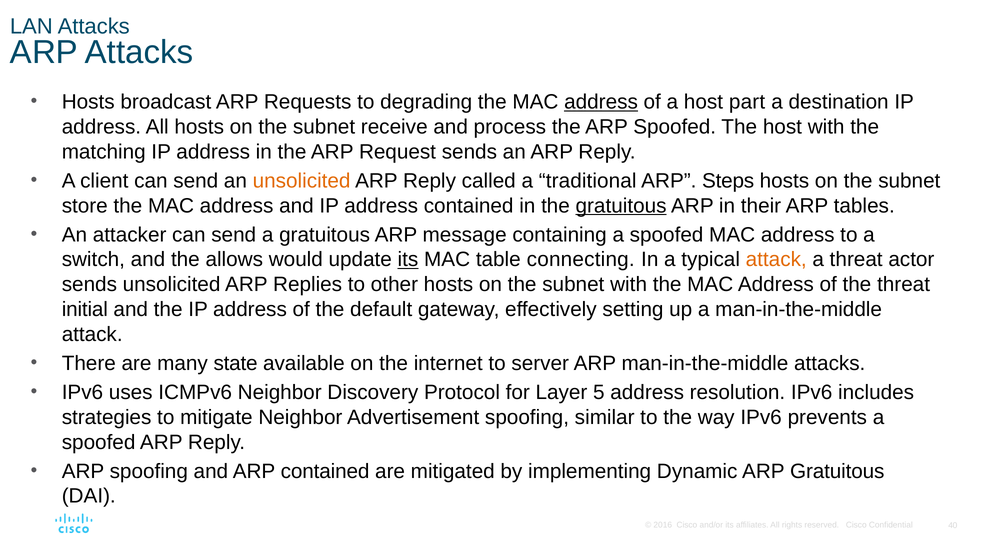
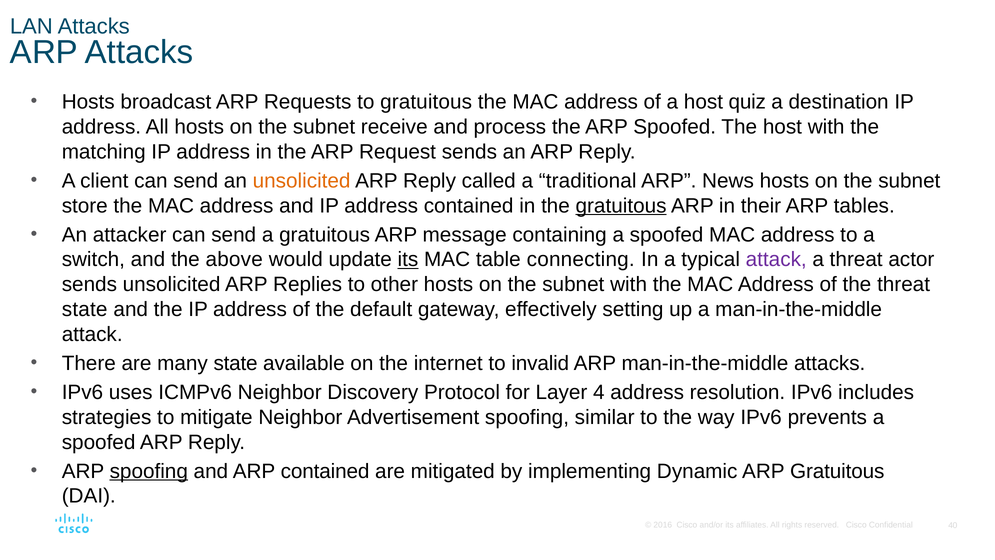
to degrading: degrading -> gratuitous (426, 102)
address underline: present -> none (601, 102)
part: part -> quiz (747, 102)
Steps: Steps -> News (728, 181)
allows: allows -> above (234, 260)
attack colour: orange -> purple (776, 260)
initial: initial -> state (85, 309)
server: server -> invalid (540, 363)
5: 5 -> 4 (599, 392)
spoofing underline: none -> present (149, 471)
